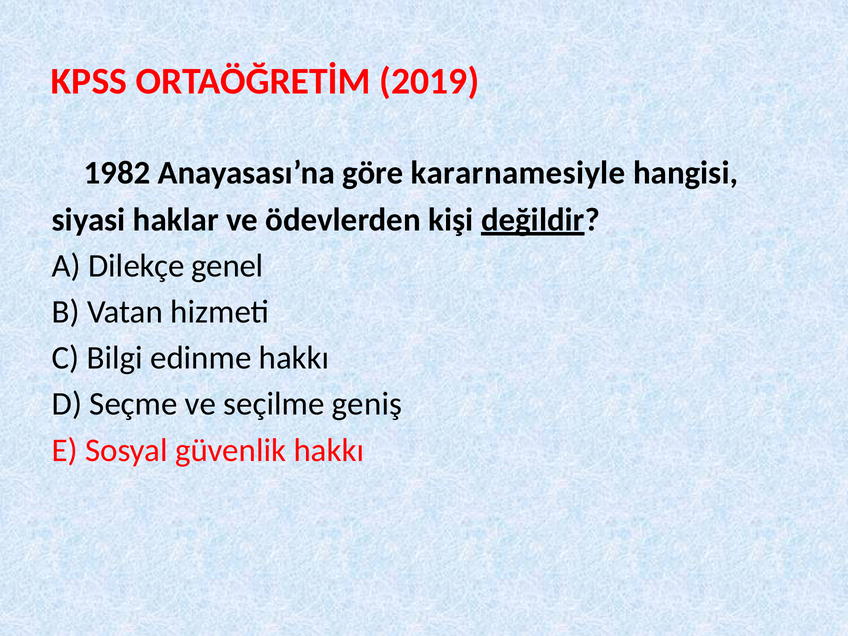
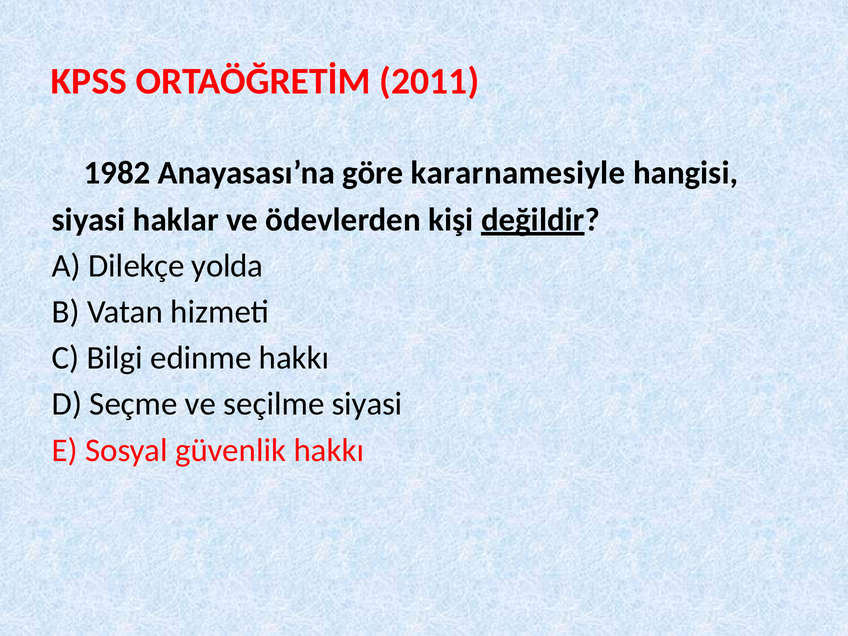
2019: 2019 -> 2011 (429, 81)
genel: genel -> yolda (227, 266)
seçilme geniş: geniş -> siyasi (367, 404)
